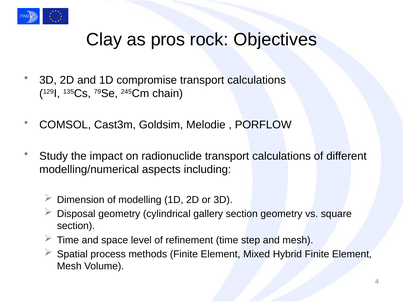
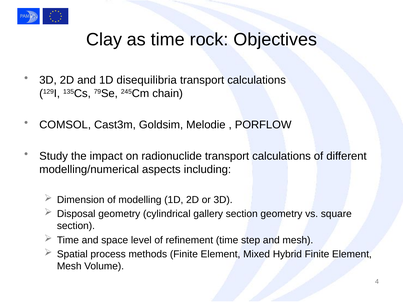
as pros: pros -> time (168, 40)
compromise: compromise -> disequilibria (147, 80)
